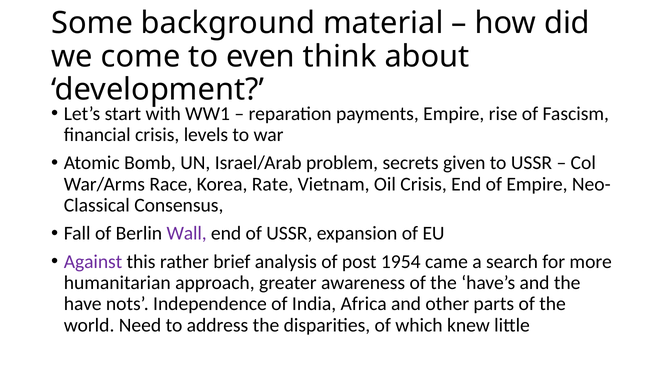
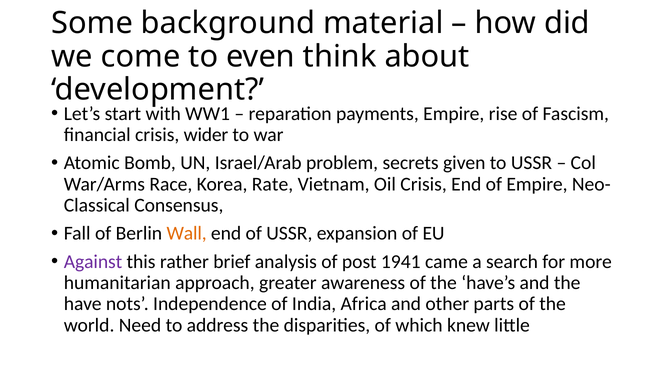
levels: levels -> wider (206, 135)
Wall colour: purple -> orange (187, 233)
1954: 1954 -> 1941 (401, 262)
